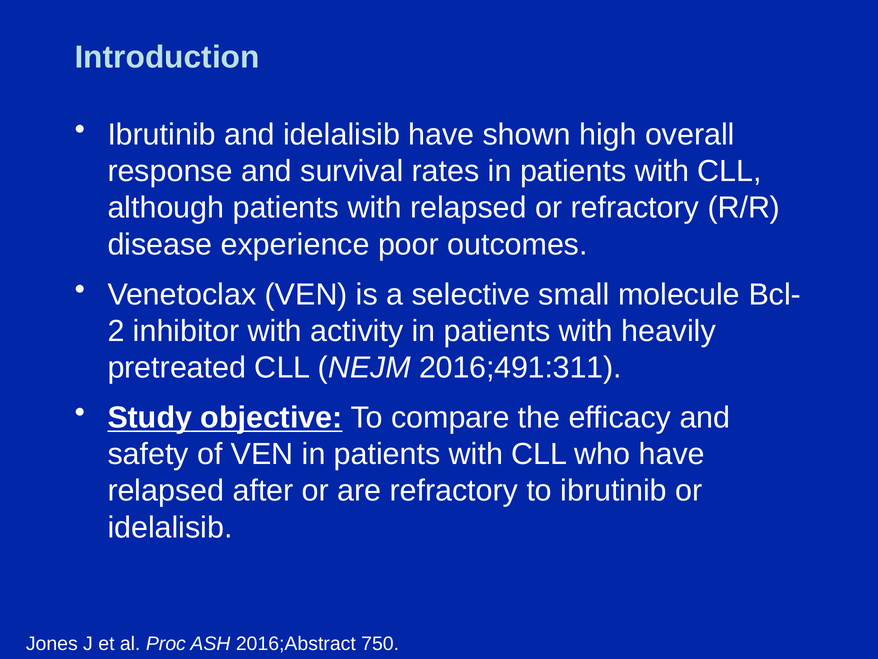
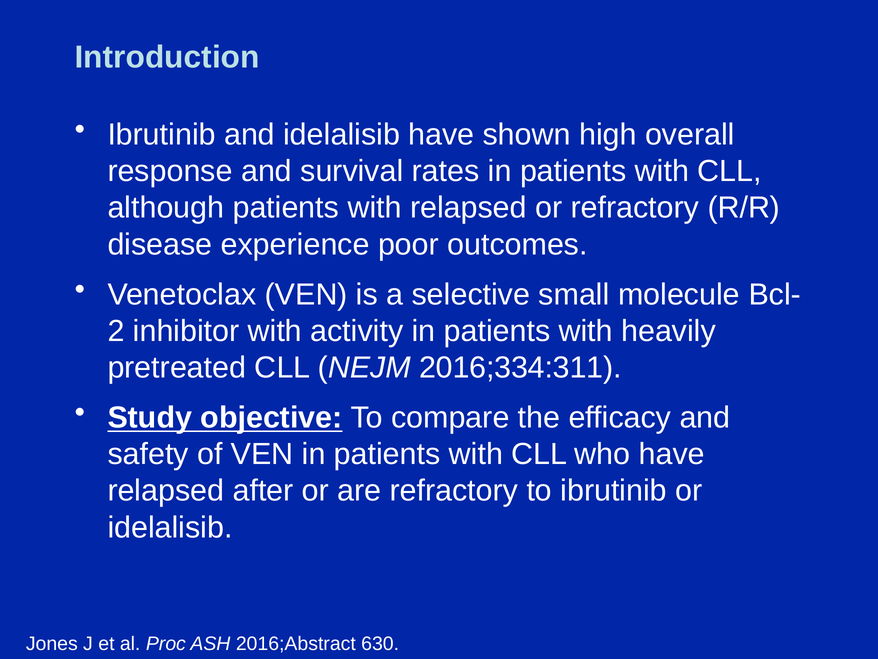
2016;491:311: 2016;491:311 -> 2016;334:311 (520, 367)
750: 750 -> 630 (380, 643)
